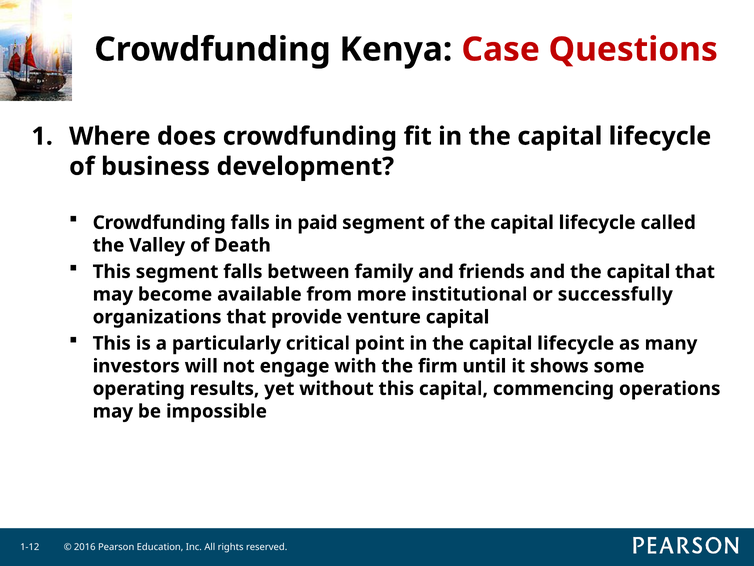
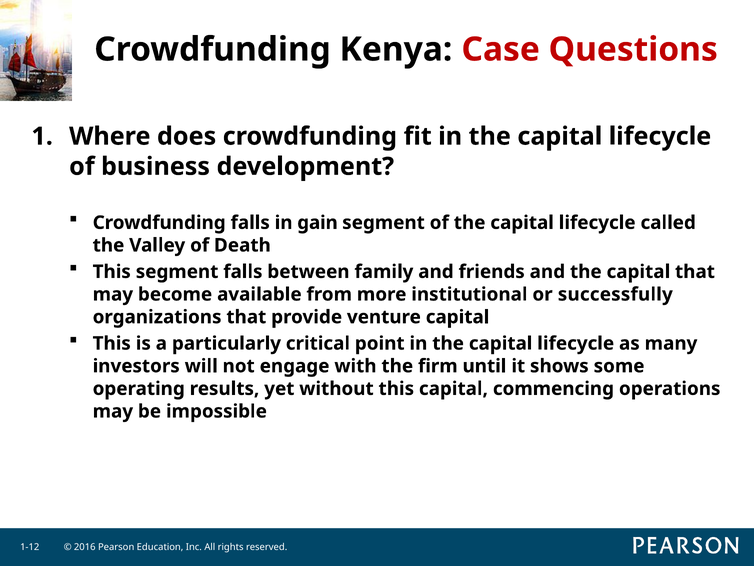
paid: paid -> gain (317, 223)
